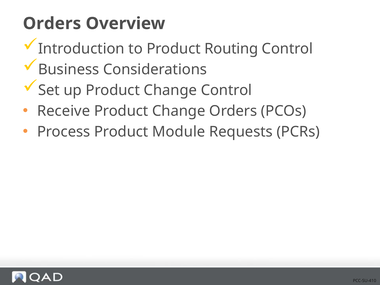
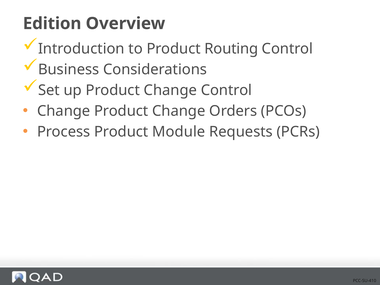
Orders: Orders -> Edition (52, 23)
Receive: Receive -> Change (64, 111)
